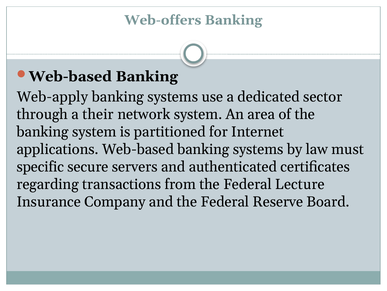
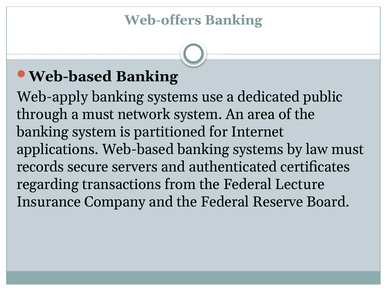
sector: sector -> public (323, 97)
a their: their -> must (98, 114)
specific: specific -> records (40, 166)
